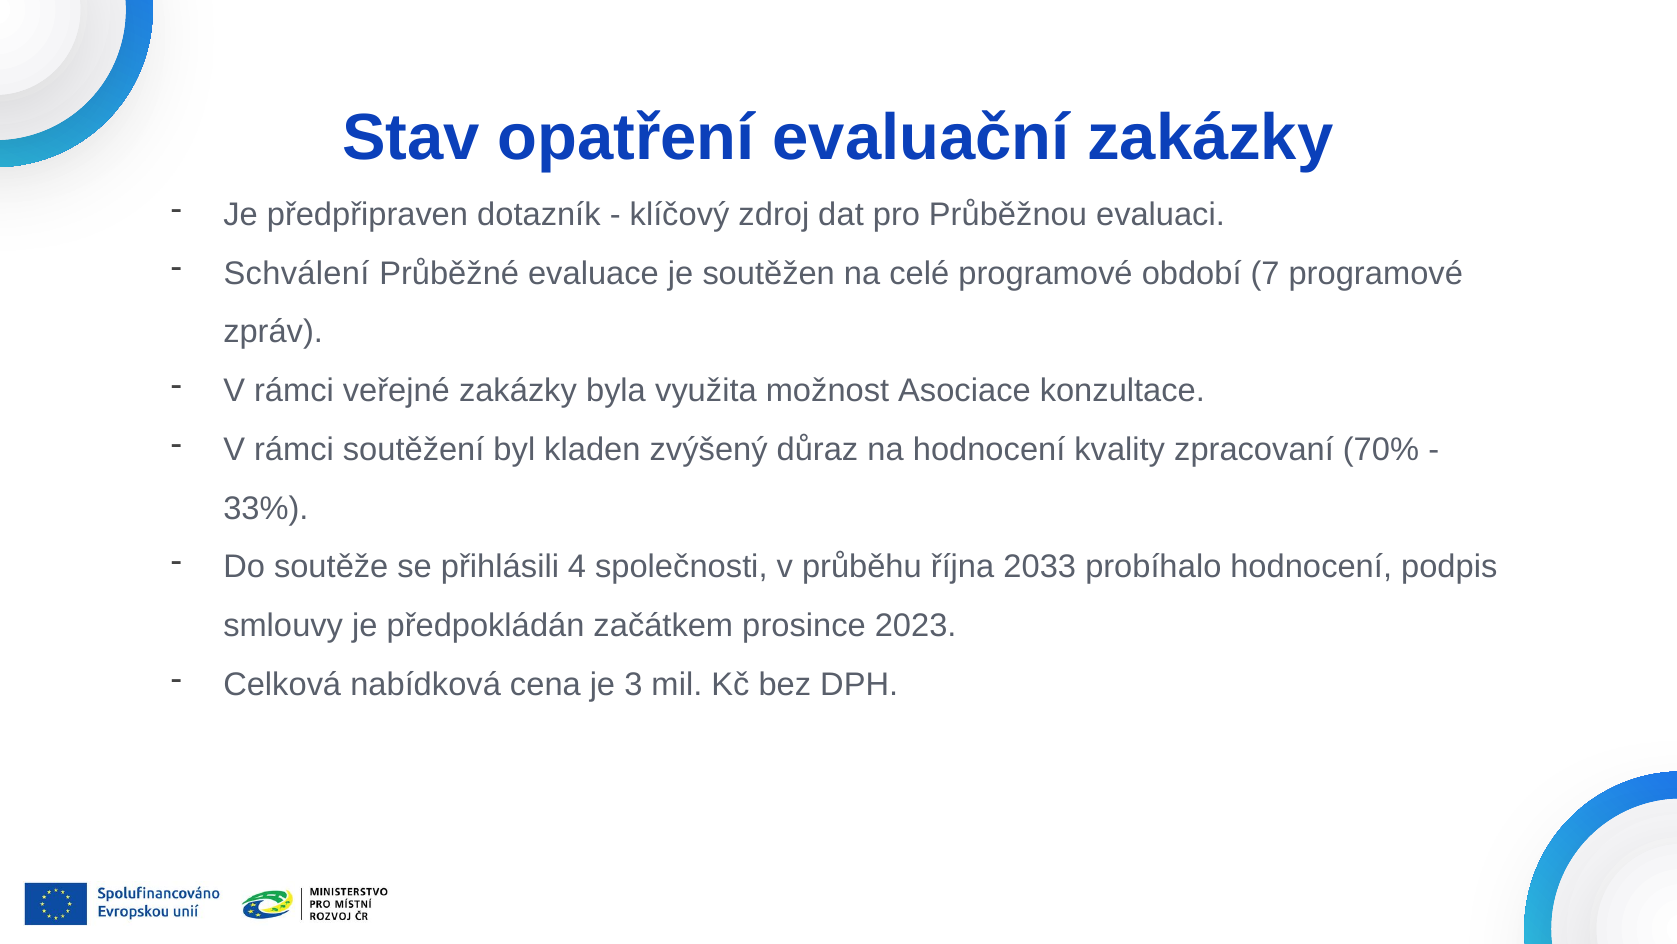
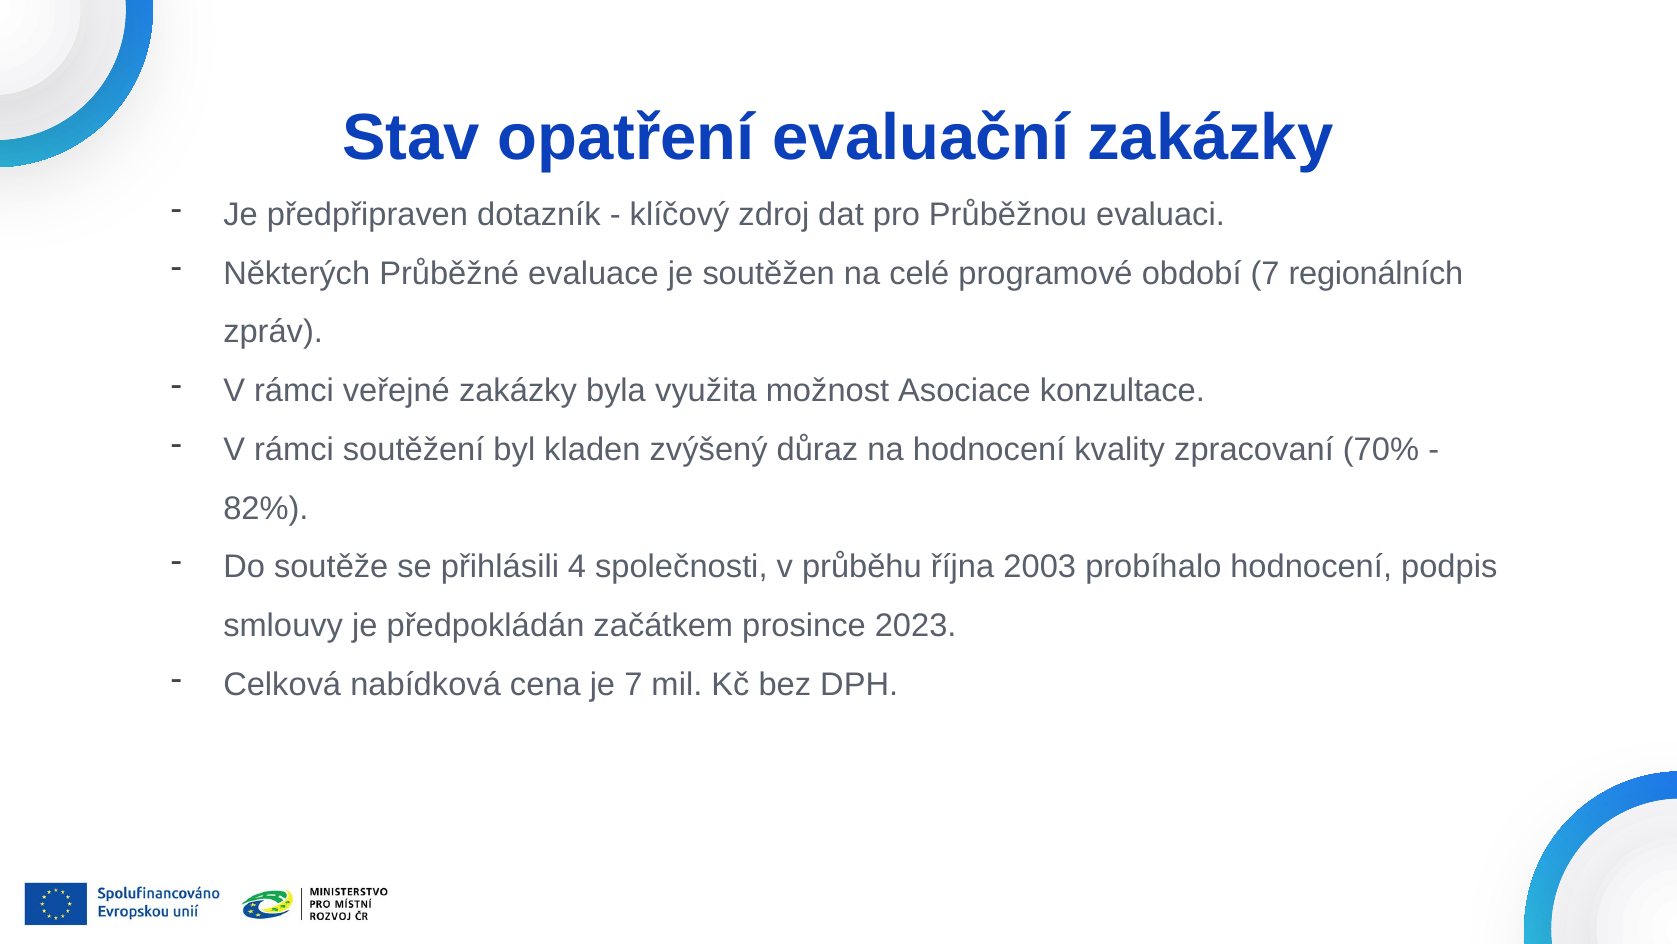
Schválení: Schválení -> Některých (297, 273)
7 programové: programové -> regionálních (1376, 273)
33%: 33% -> 82% (266, 508)
2033: 2033 -> 2003 (1040, 567)
je 3: 3 -> 7 (633, 684)
